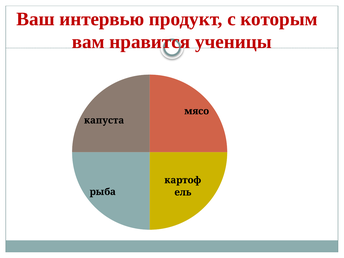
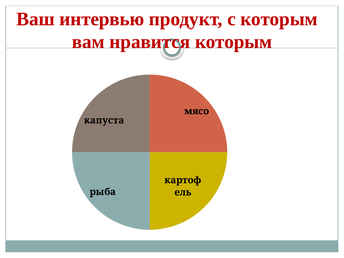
нравится ученицы: ученицы -> которым (234, 42)
